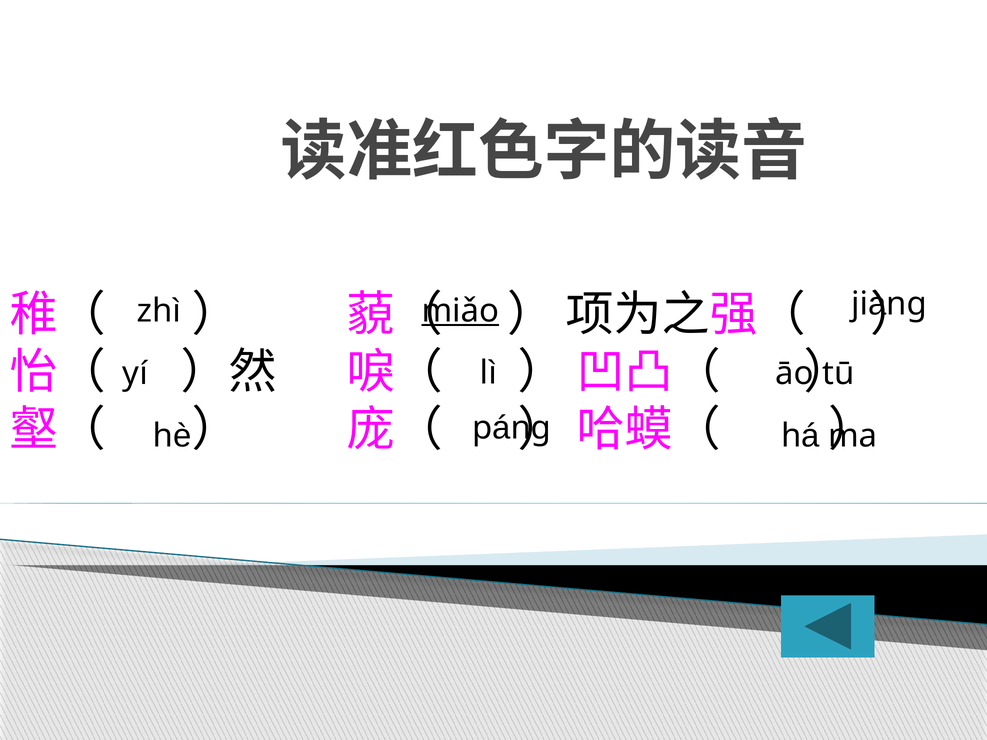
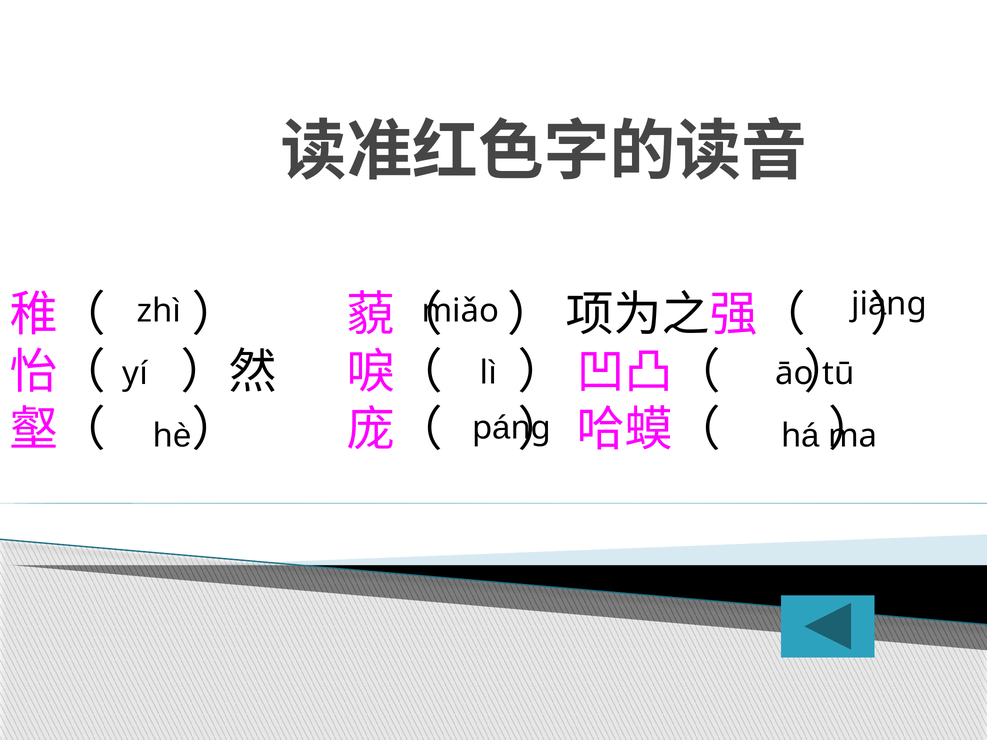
miǎo underline: present -> none (460, 311)
